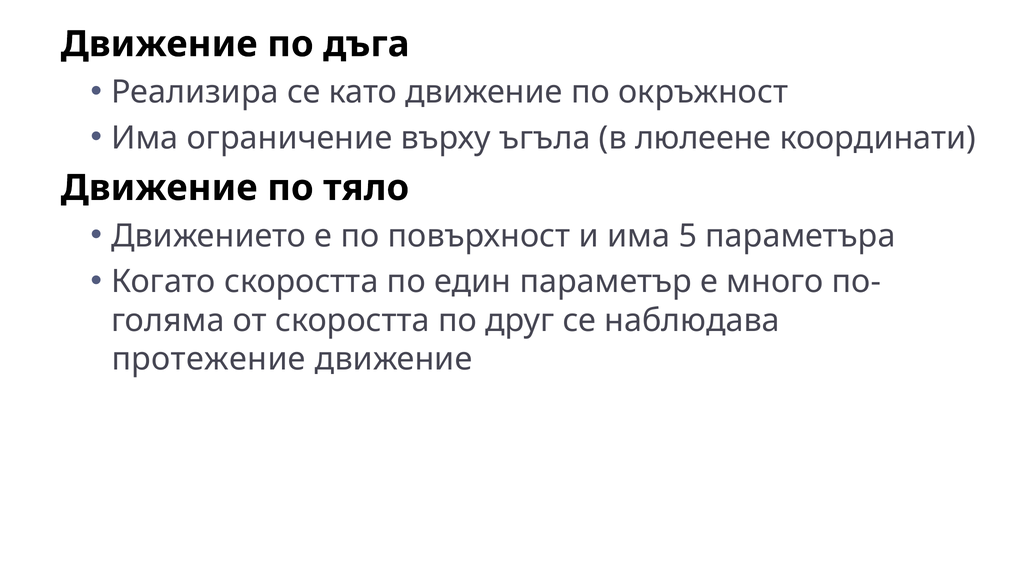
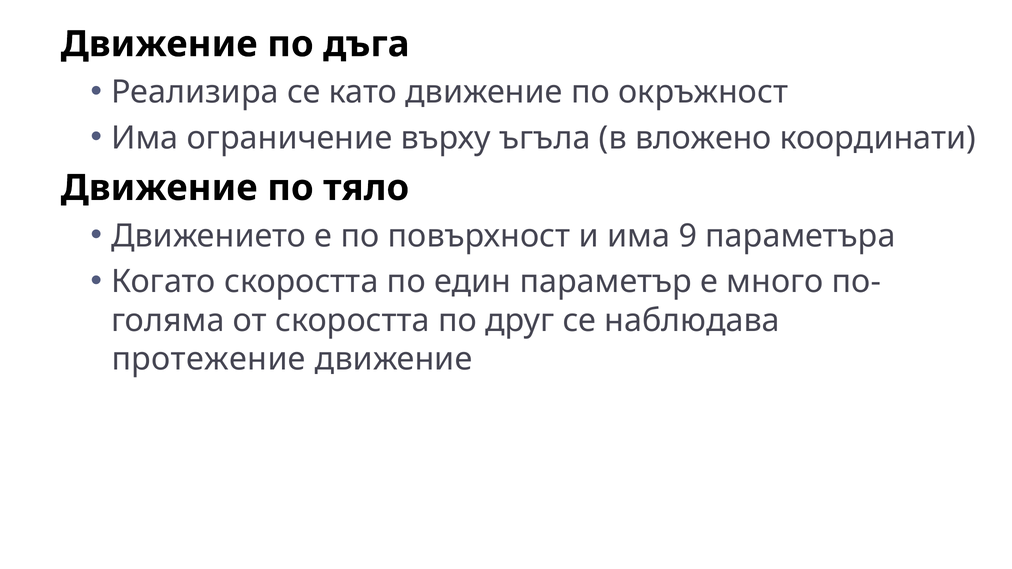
люлеене: люлеене -> вложено (703, 138)
5: 5 -> 9 (688, 236)
